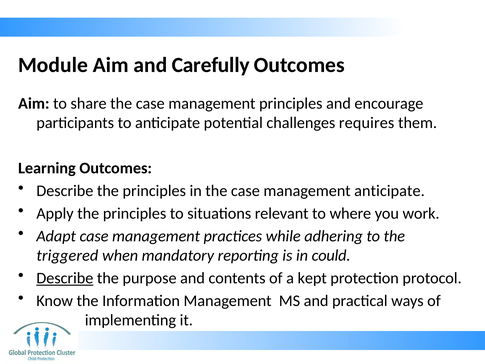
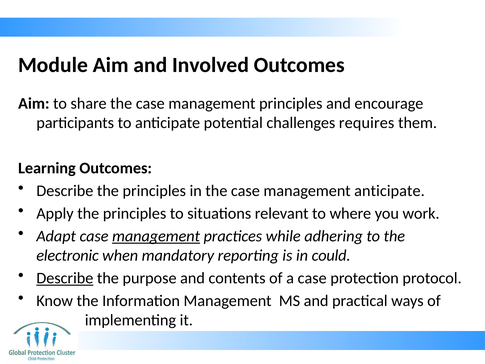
Carefully: Carefully -> Involved (211, 65)
management underline: none -> present (156, 236)
triggered: triggered -> electronic (68, 255)
a kept: kept -> case (312, 278)
